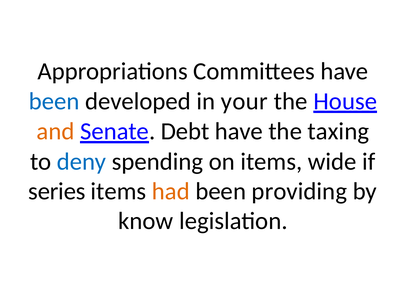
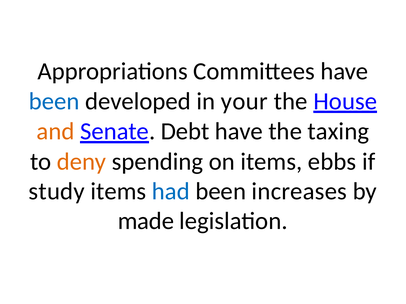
deny colour: blue -> orange (82, 162)
wide: wide -> ebbs (332, 162)
series: series -> study (57, 192)
had colour: orange -> blue (171, 192)
providing: providing -> increases (299, 192)
know: know -> made (146, 222)
